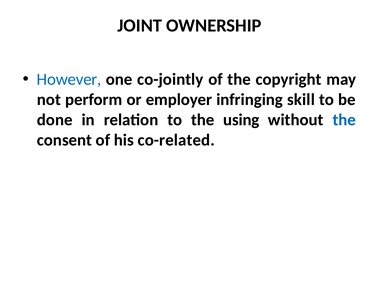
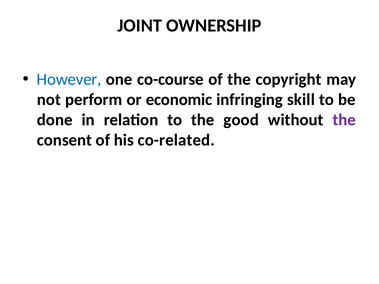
co-jointly: co-jointly -> co-course (170, 80)
employer: employer -> economic (179, 100)
using: using -> good (241, 120)
the colour: blue -> purple (344, 120)
